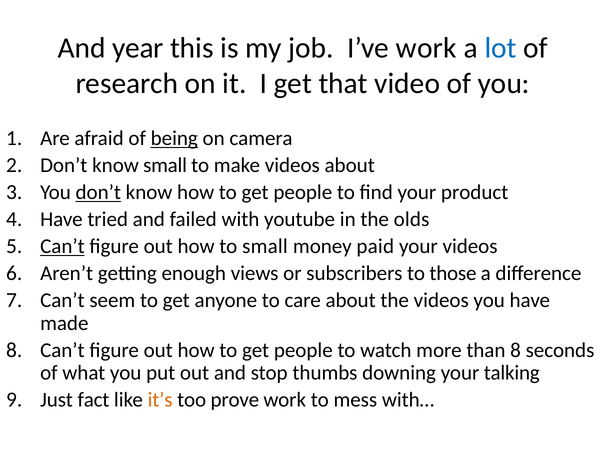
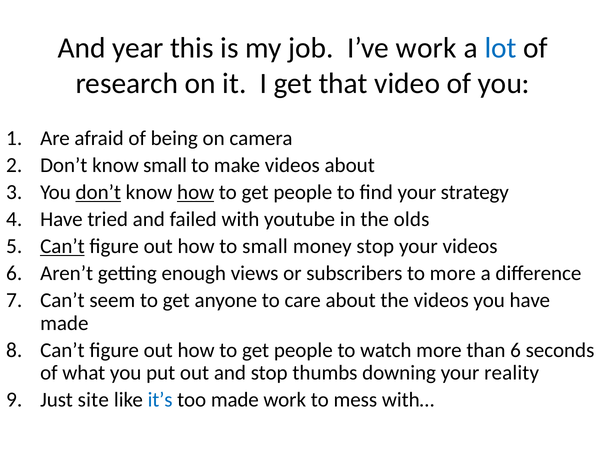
being underline: present -> none (174, 138)
how underline: none -> present (196, 192)
product: product -> strategy (475, 192)
money paid: paid -> stop (375, 246)
to those: those -> more (453, 273)
than 8: 8 -> 6 (516, 350)
talking: talking -> reality (512, 372)
fact: fact -> site (93, 399)
it’s colour: orange -> blue (160, 399)
too prove: prove -> made (235, 399)
